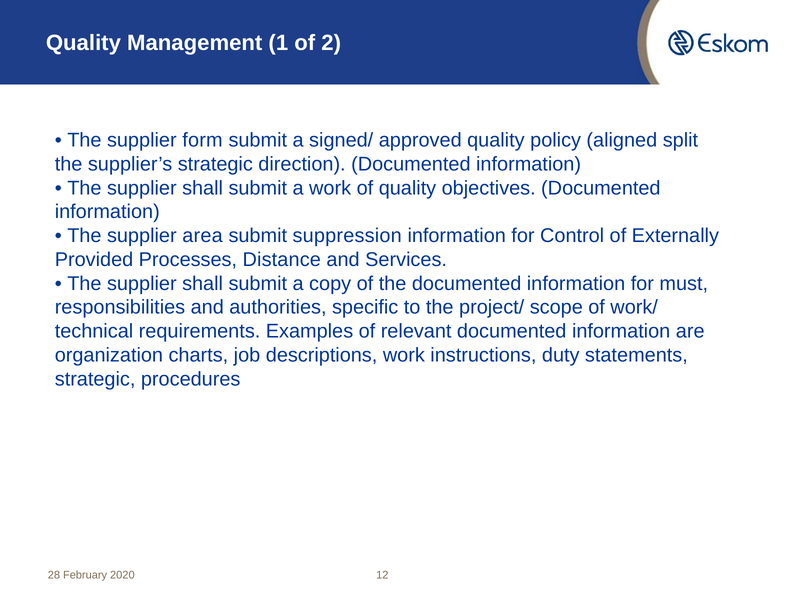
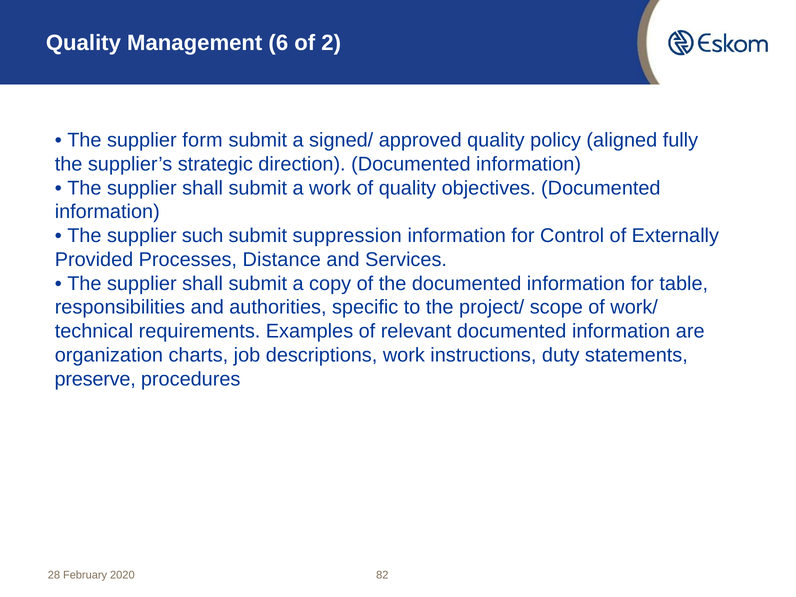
1: 1 -> 6 (278, 43)
split: split -> fully (680, 140)
area: area -> such (203, 236)
must: must -> table (684, 284)
strategic: strategic -> preserve (95, 379)
12: 12 -> 82 (382, 575)
